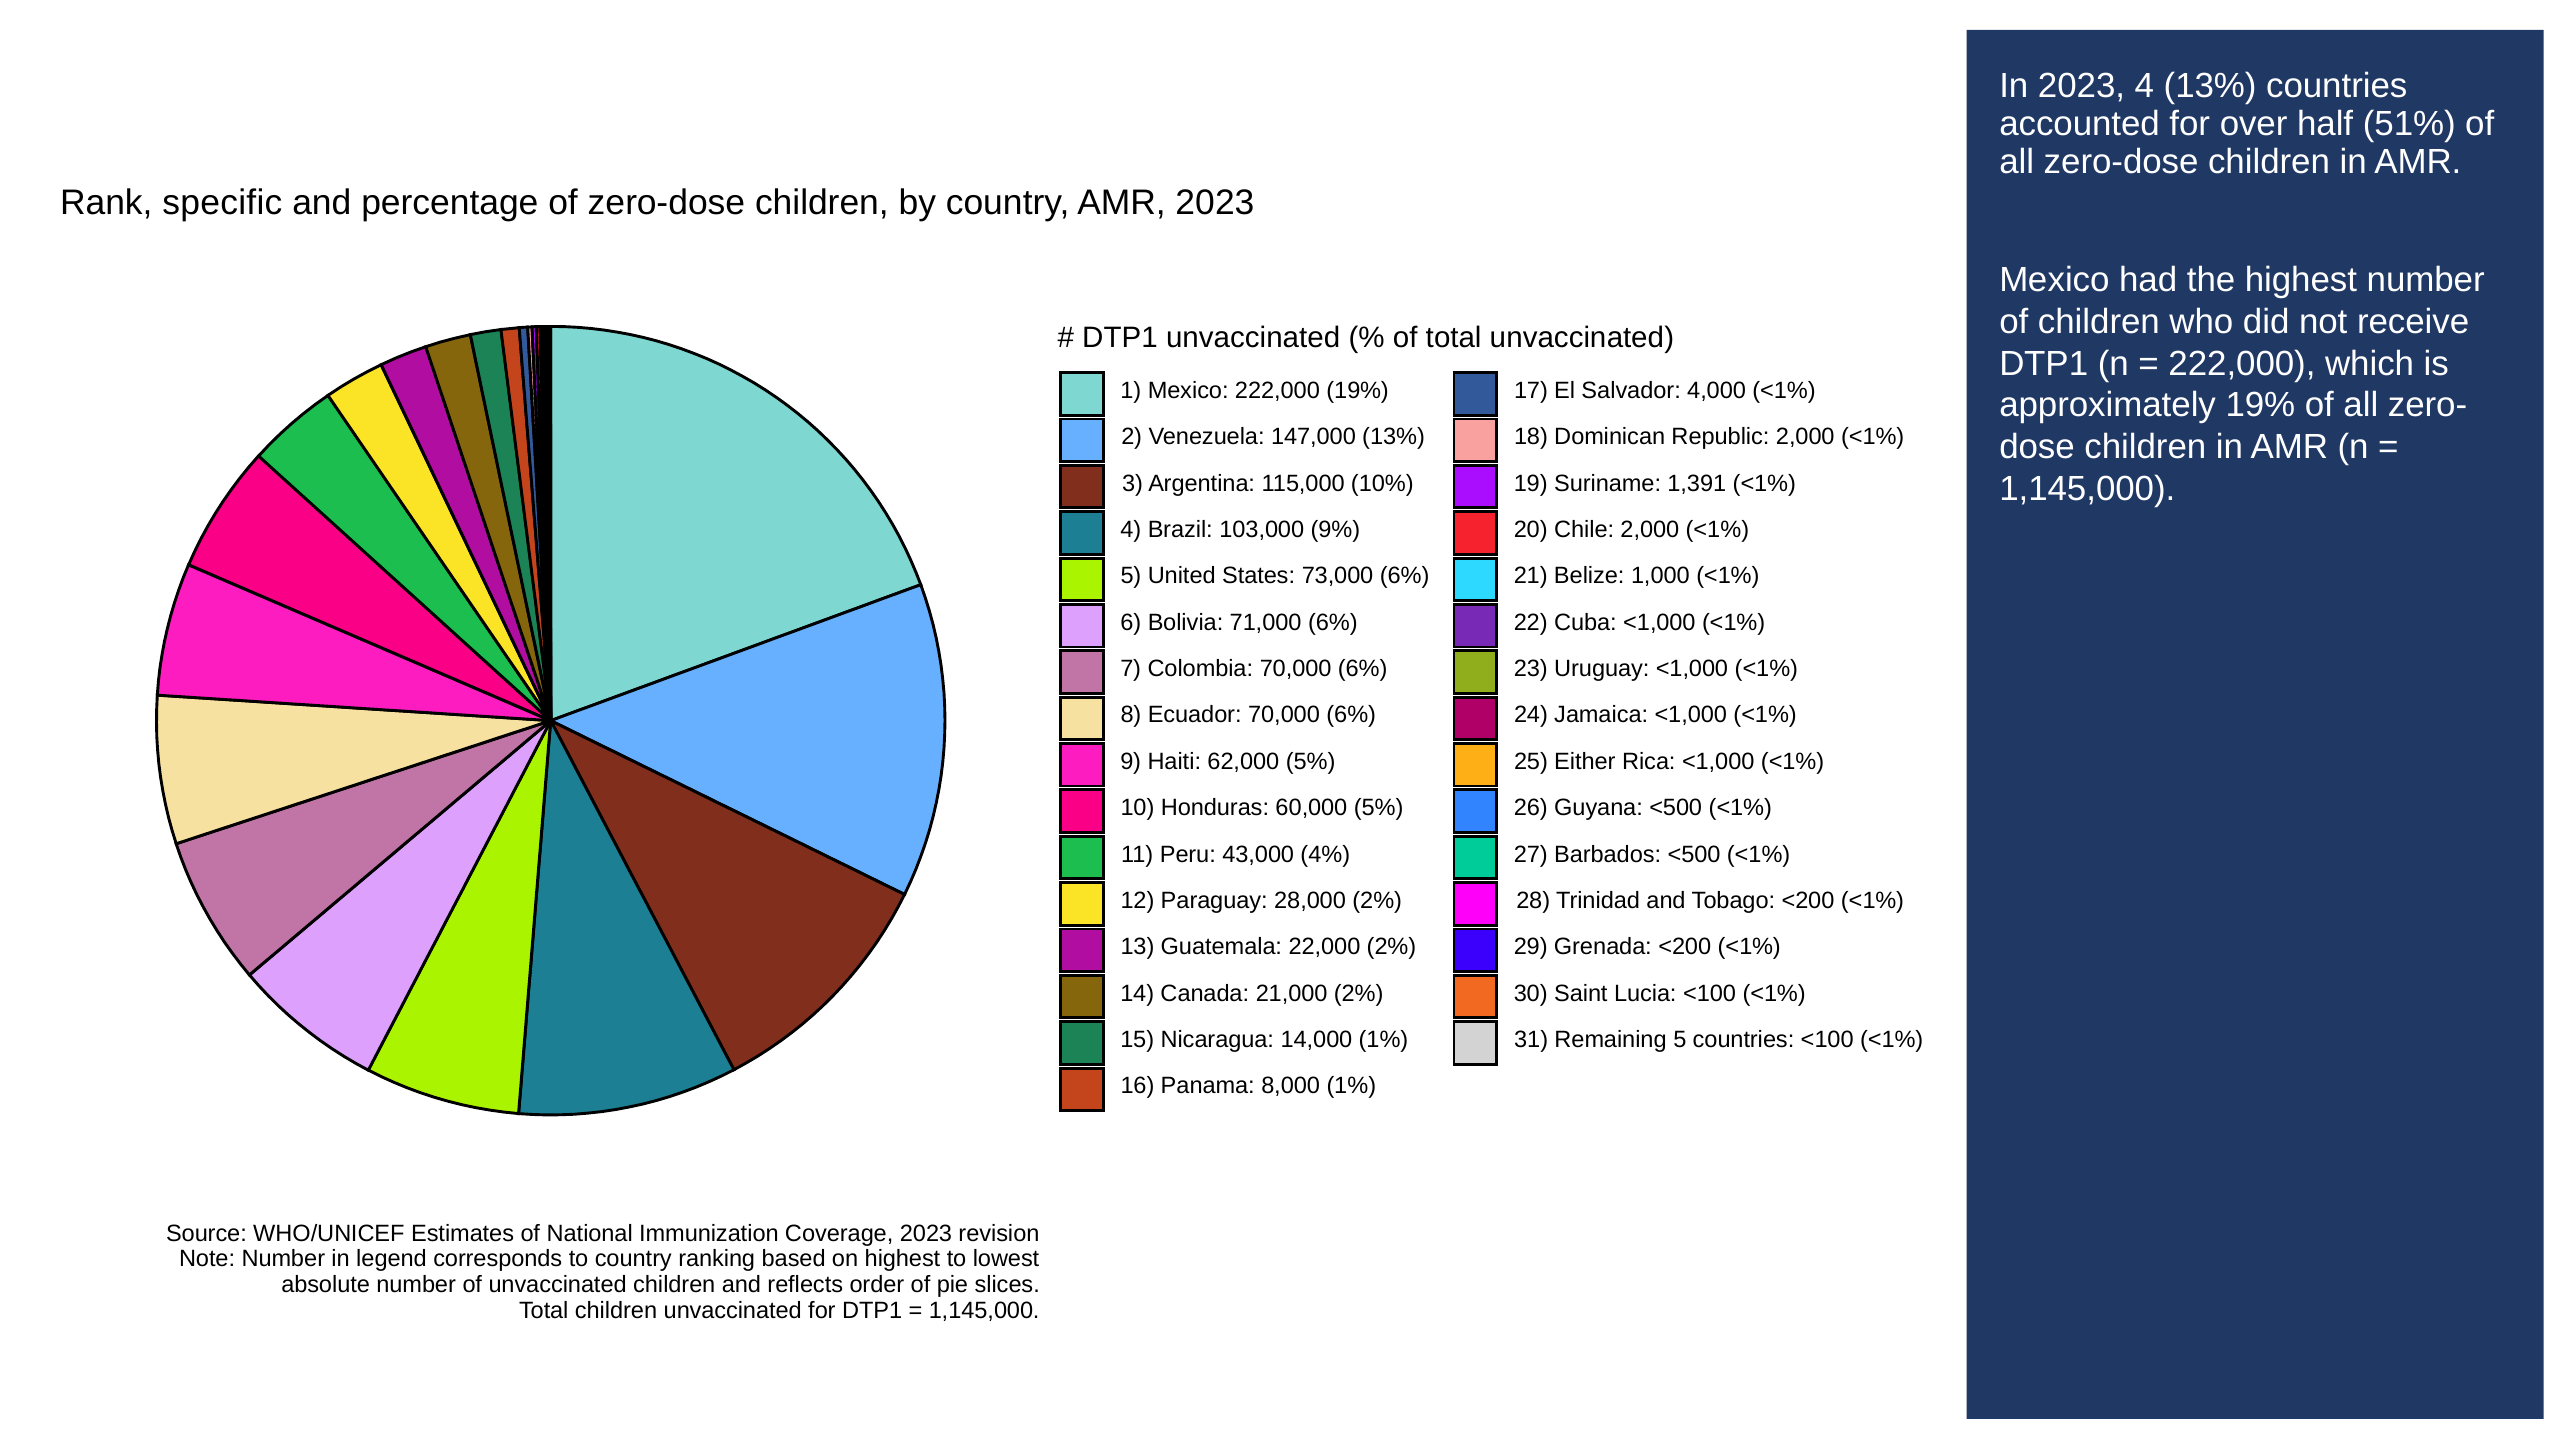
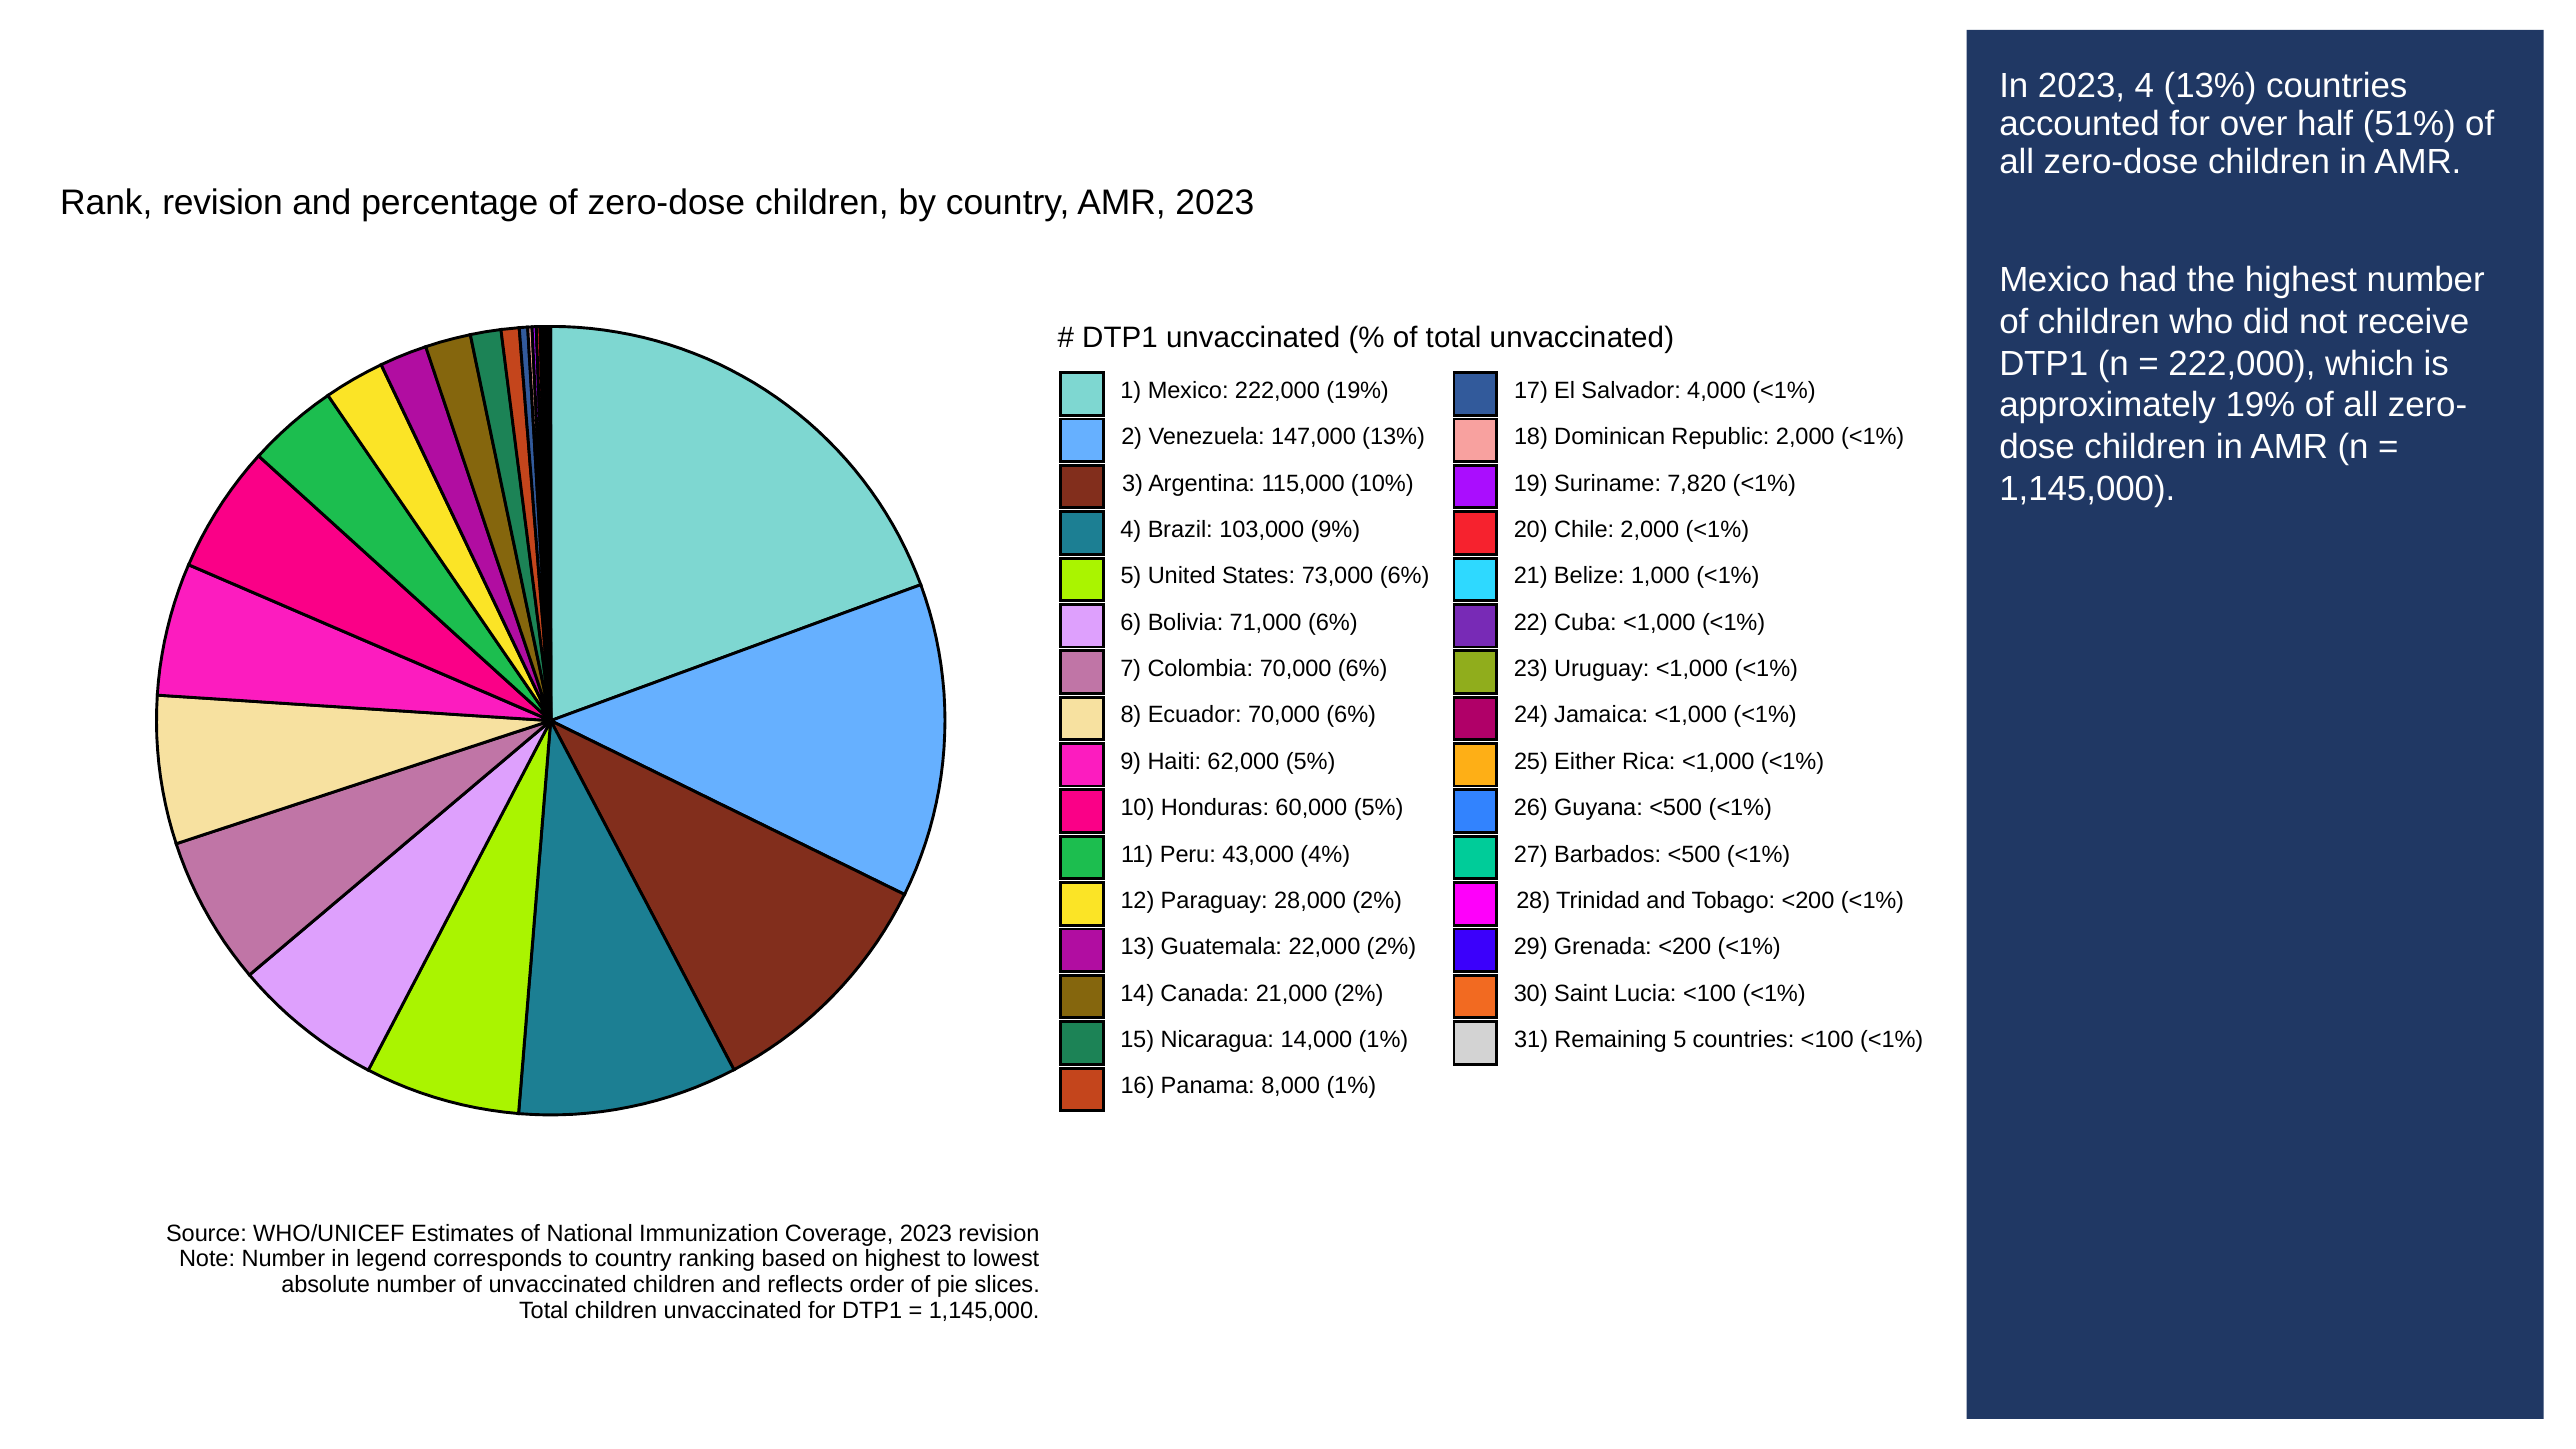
Rank specific: specific -> revision (223, 203)
1,391: 1,391 -> 7,820 (1697, 483)
